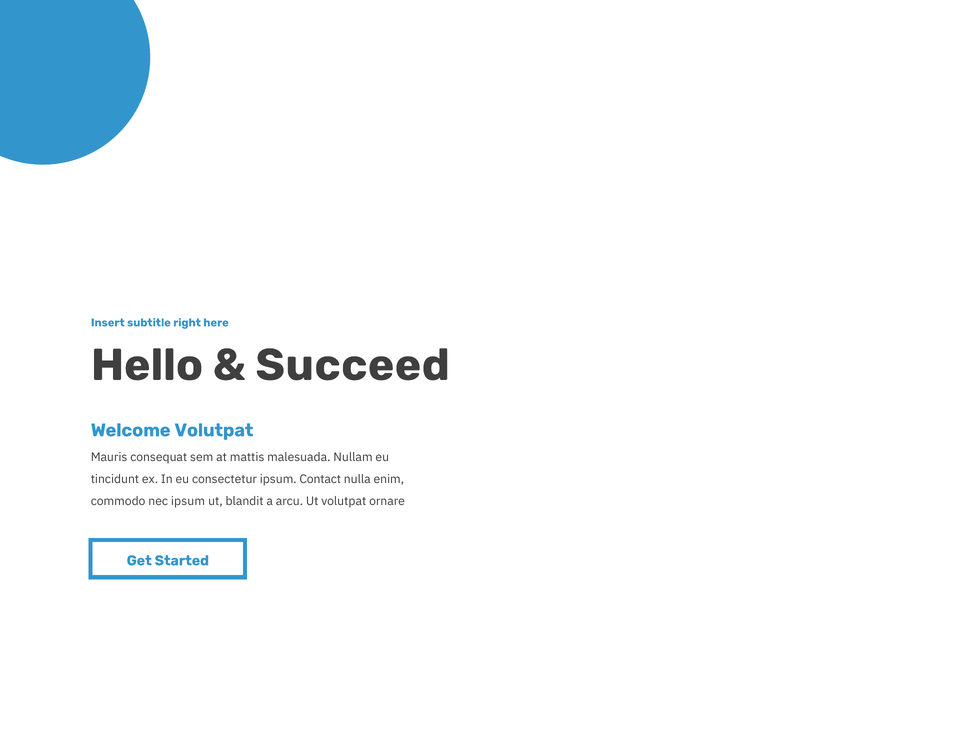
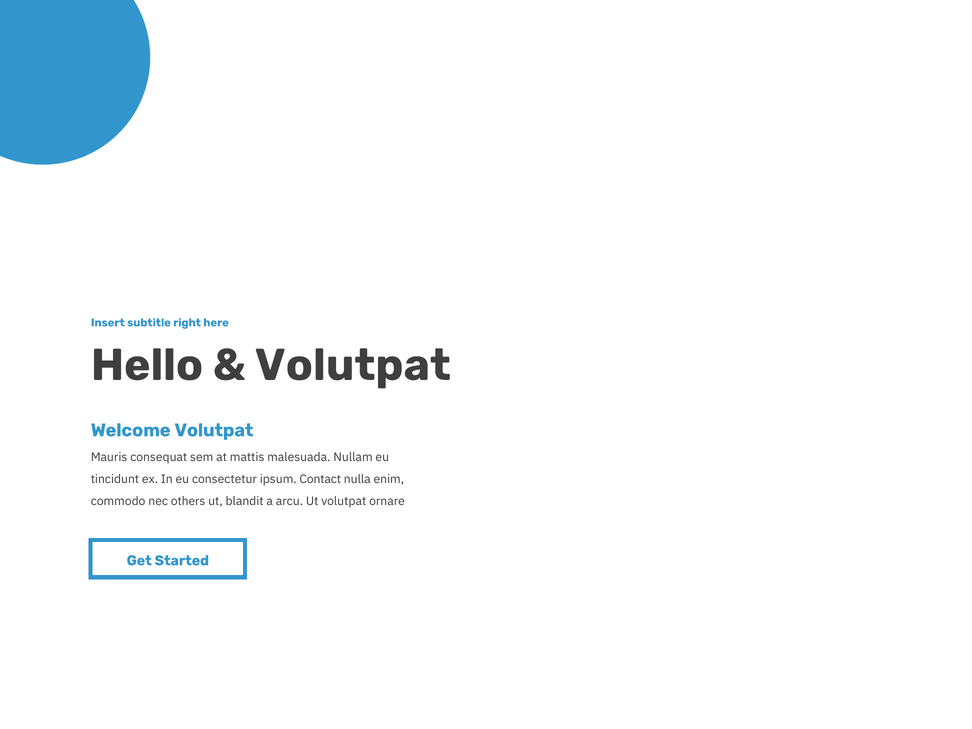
Succeed: Succeed -> Volutpat (353, 365)
nec ipsum: ipsum -> others (188, 501)
